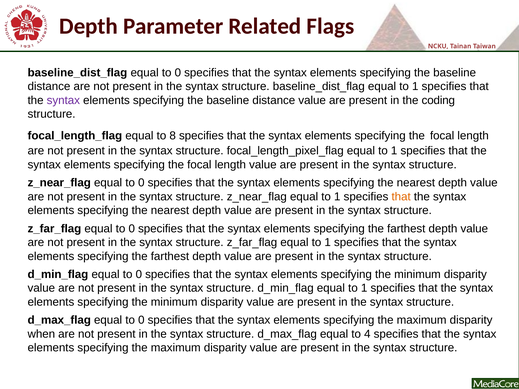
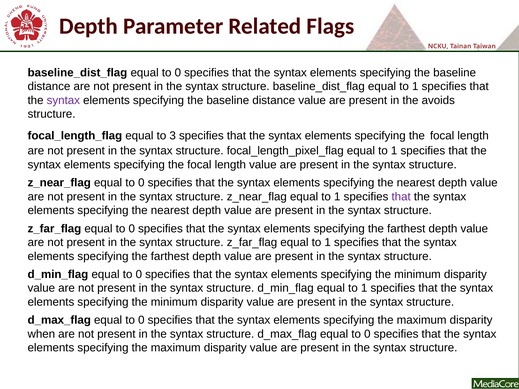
coding: coding -> avoids (438, 100)
8: 8 -> 3 (173, 136)
that colour: orange -> purple (401, 197)
4: 4 -> 0 (367, 334)
